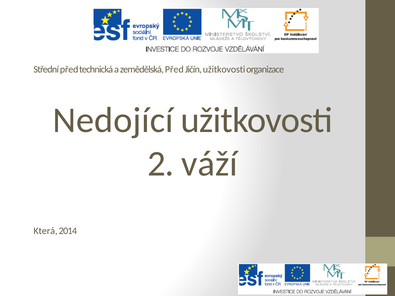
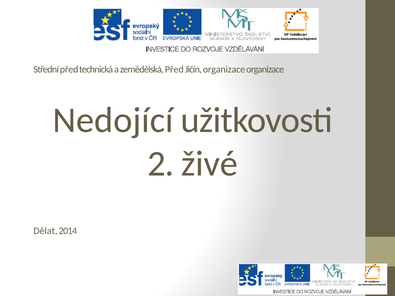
Jičín užitkovosti: užitkovosti -> organizace (224, 69)
váží: váží -> živé (210, 164)
Která: Která -> Dělat (45, 231)
